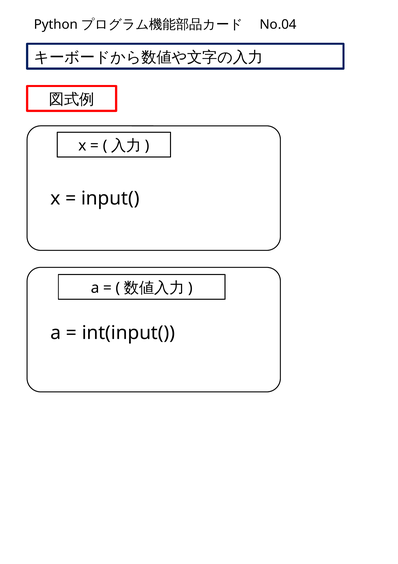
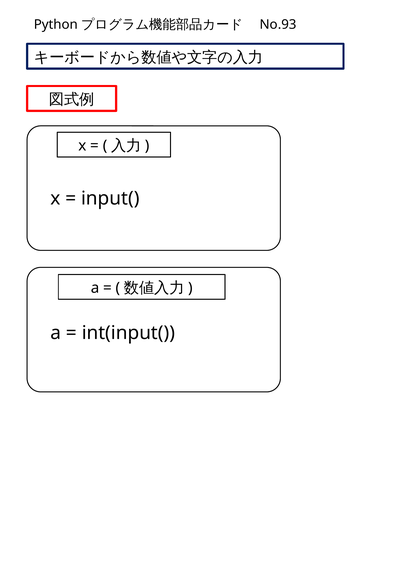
No.04: No.04 -> No.93 (278, 25)
